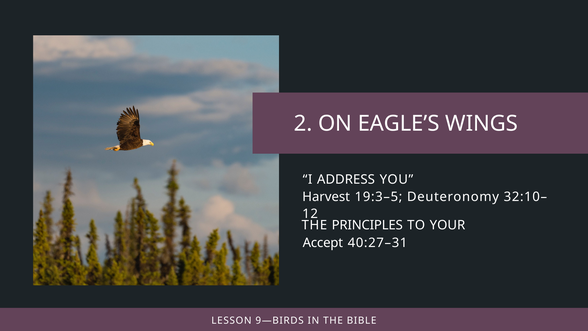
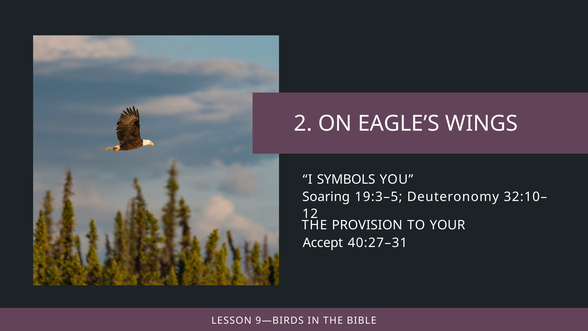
ADDRESS: ADDRESS -> SYMBOLS (346, 179)
Harvest: Harvest -> Soaring (326, 197)
PRINCIPLES: PRINCIPLES -> PROVISION (367, 225)
